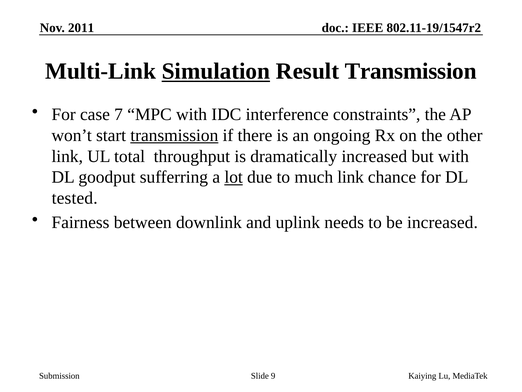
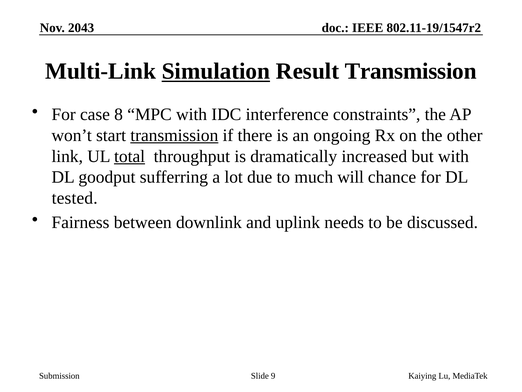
2011: 2011 -> 2043 (81, 28)
7: 7 -> 8 (119, 114)
total underline: none -> present (130, 156)
lot underline: present -> none (234, 177)
much link: link -> will (351, 177)
be increased: increased -> discussed (442, 222)
